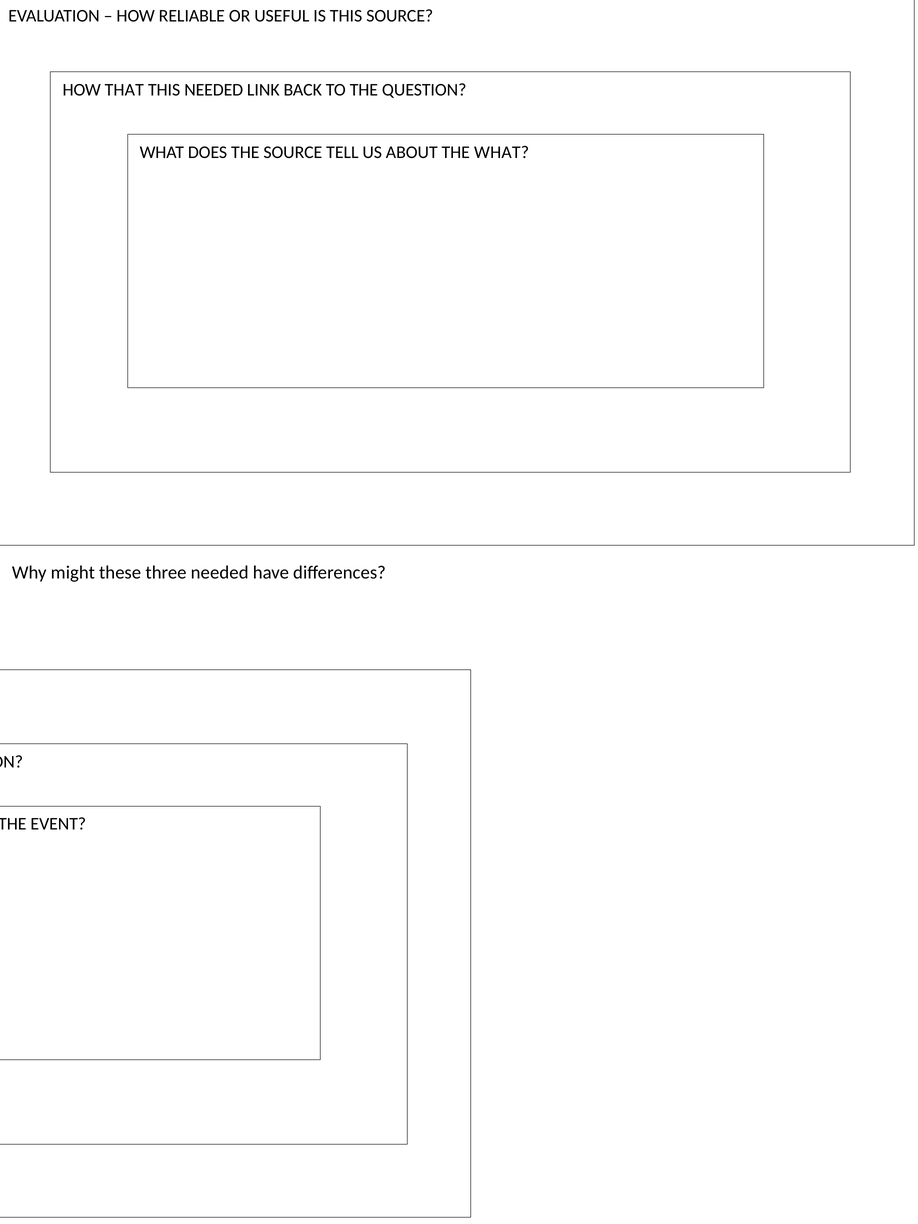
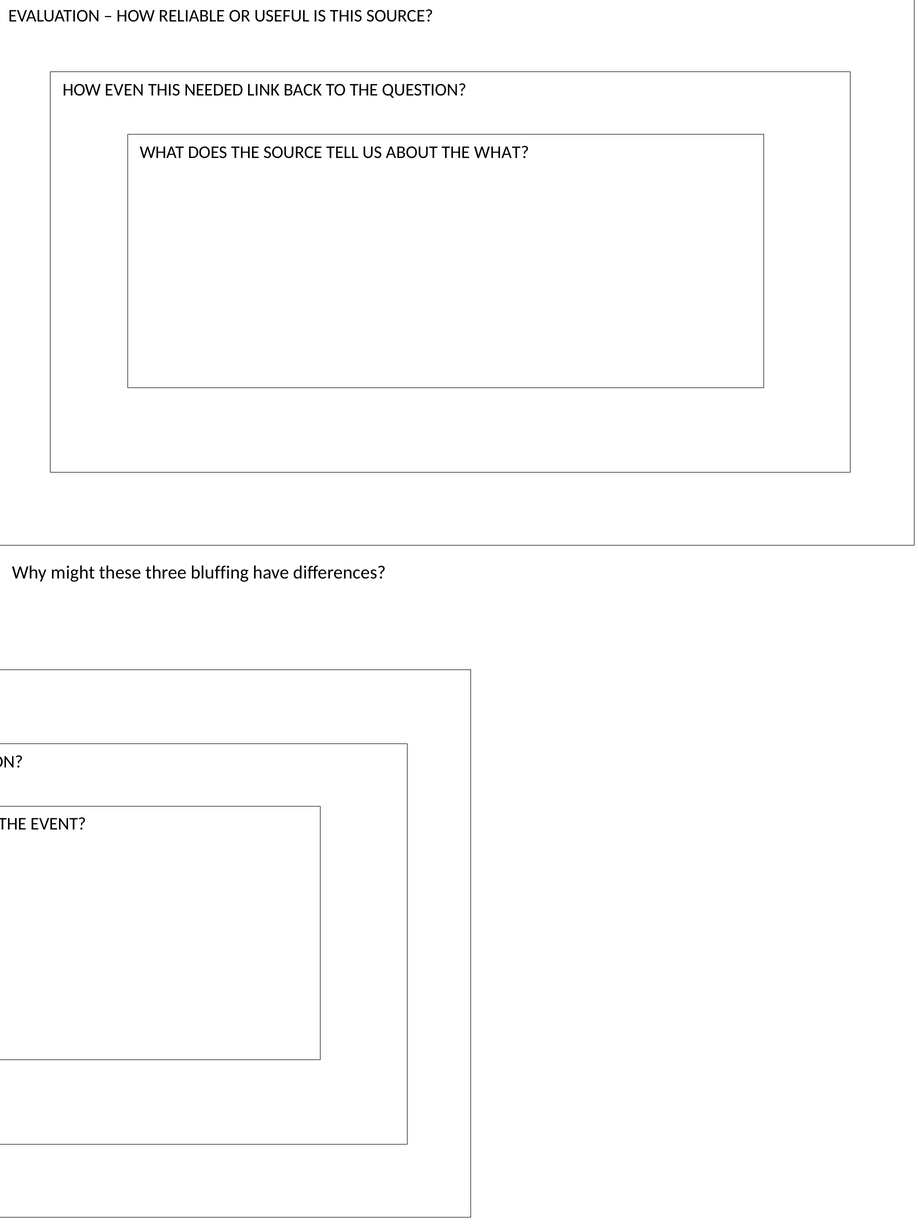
THAT: THAT -> EVEN (124, 90)
three needed: needed -> bluffing (220, 573)
